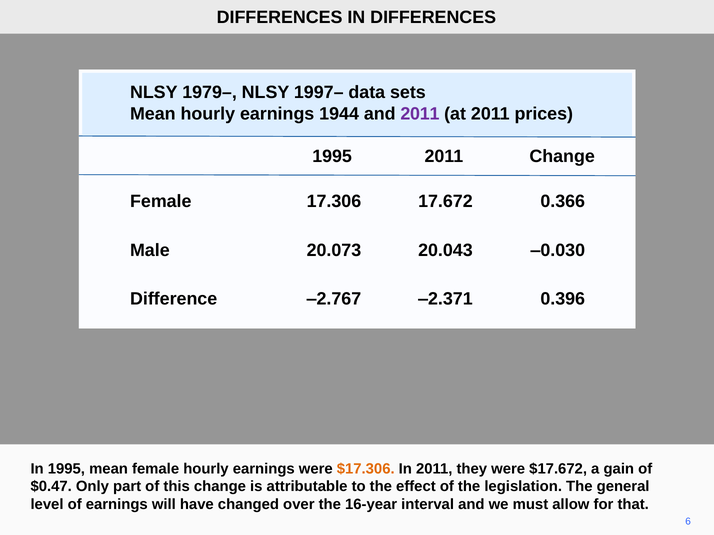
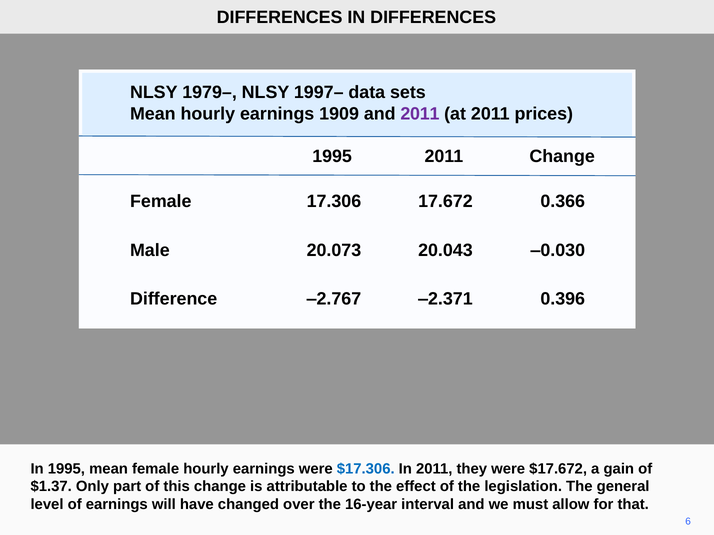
1944: 1944 -> 1909 (339, 114)
$17.306 colour: orange -> blue (366, 469)
$0.47: $0.47 -> $1.37 (51, 487)
